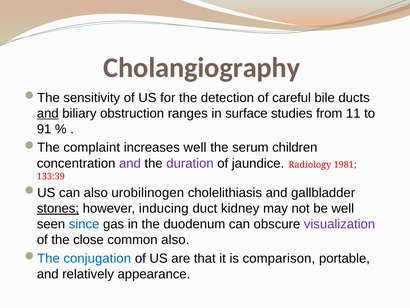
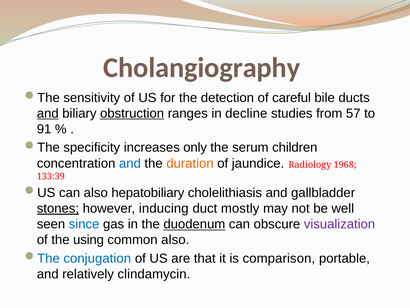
obstruction underline: none -> present (132, 113)
surface: surface -> decline (246, 113)
11: 11 -> 57 (353, 113)
complaint: complaint -> specificity (92, 147)
increases well: well -> only (195, 147)
and colour: purple -> blue (130, 163)
duration colour: purple -> orange (190, 163)
1981: 1981 -> 1968 (345, 164)
urobilinogen: urobilinogen -> hepatobiliary (148, 192)
kidney: kidney -> mostly (240, 208)
duodenum underline: none -> present (194, 224)
close: close -> using (89, 240)
appearance: appearance -> clindamycin (154, 274)
